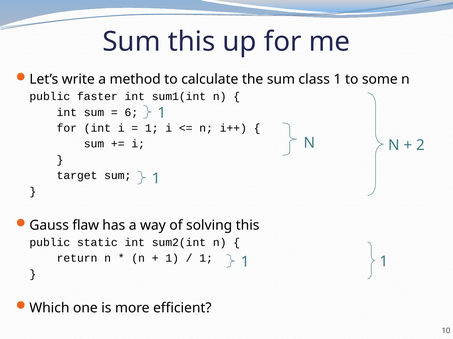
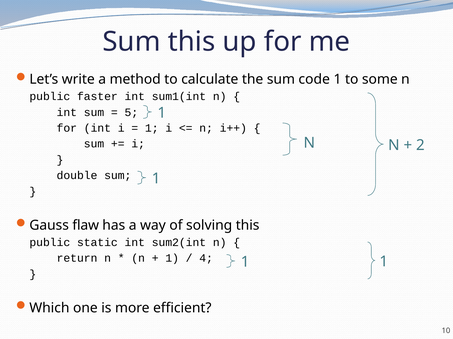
class: class -> code (314, 79)
6: 6 -> 5 (131, 113)
target: target -> double (77, 176)
1: 1 -> 4 (206, 259)
